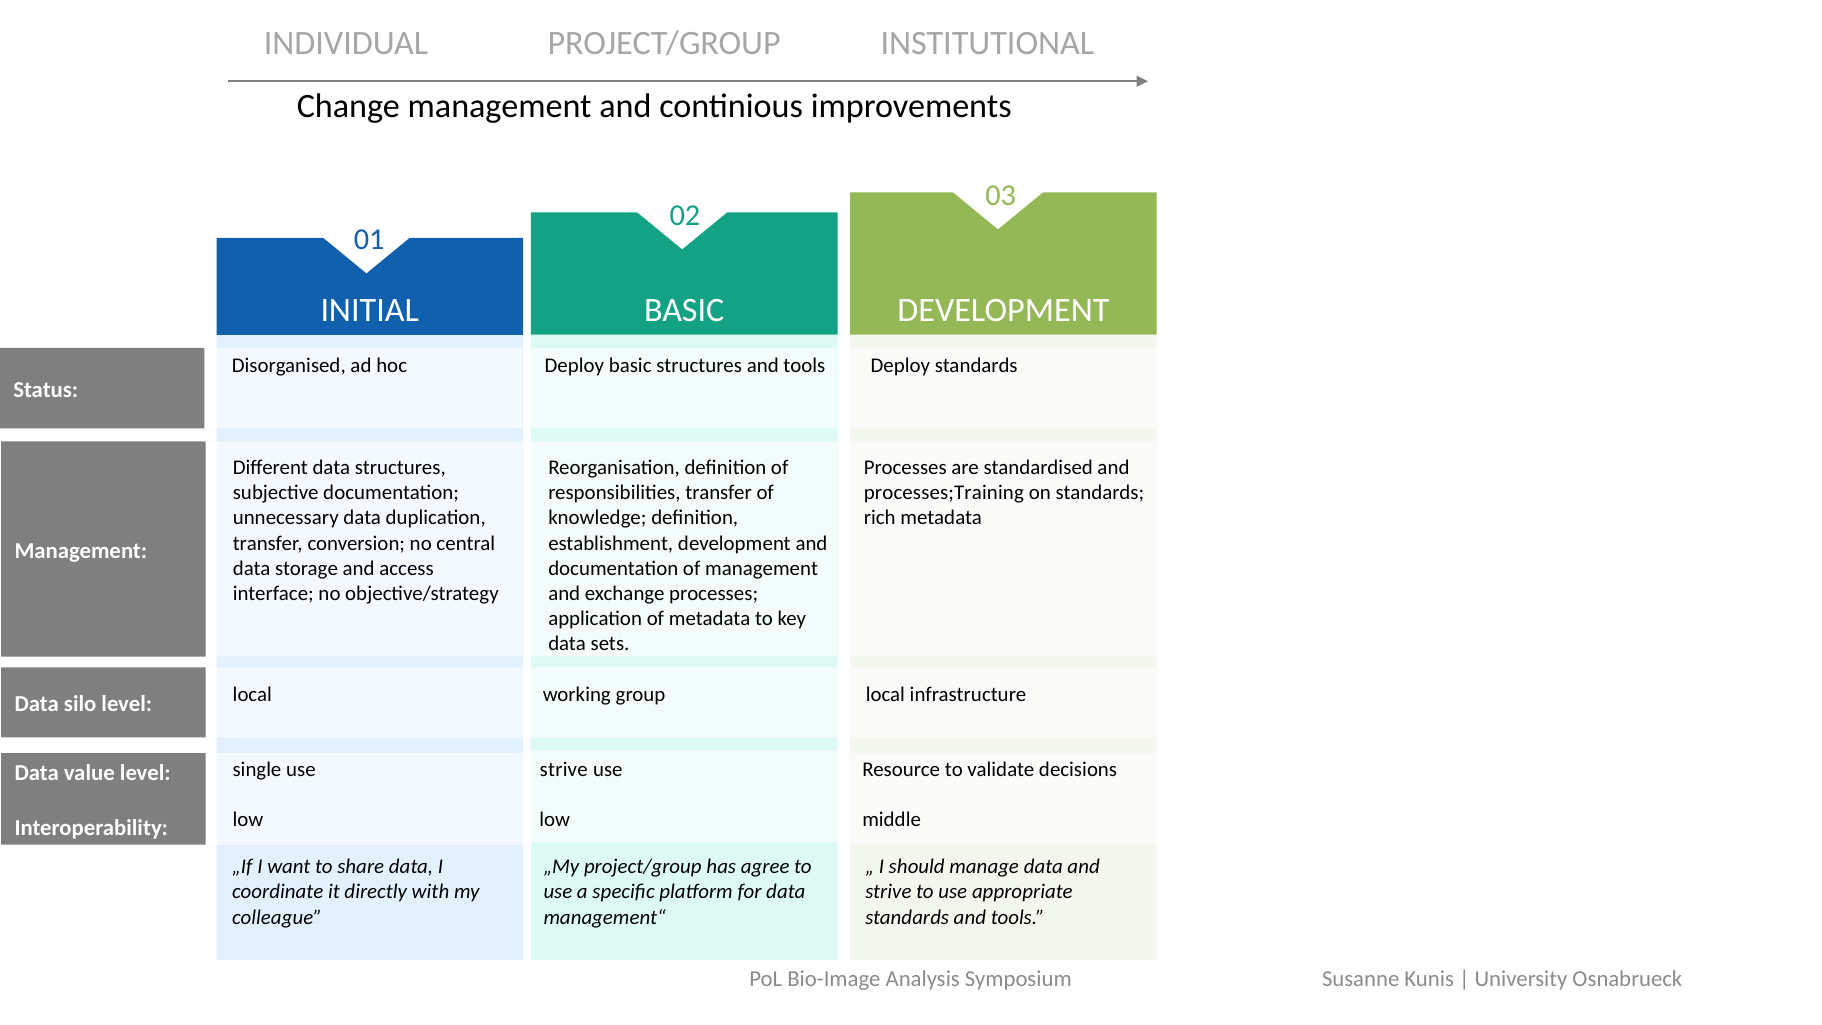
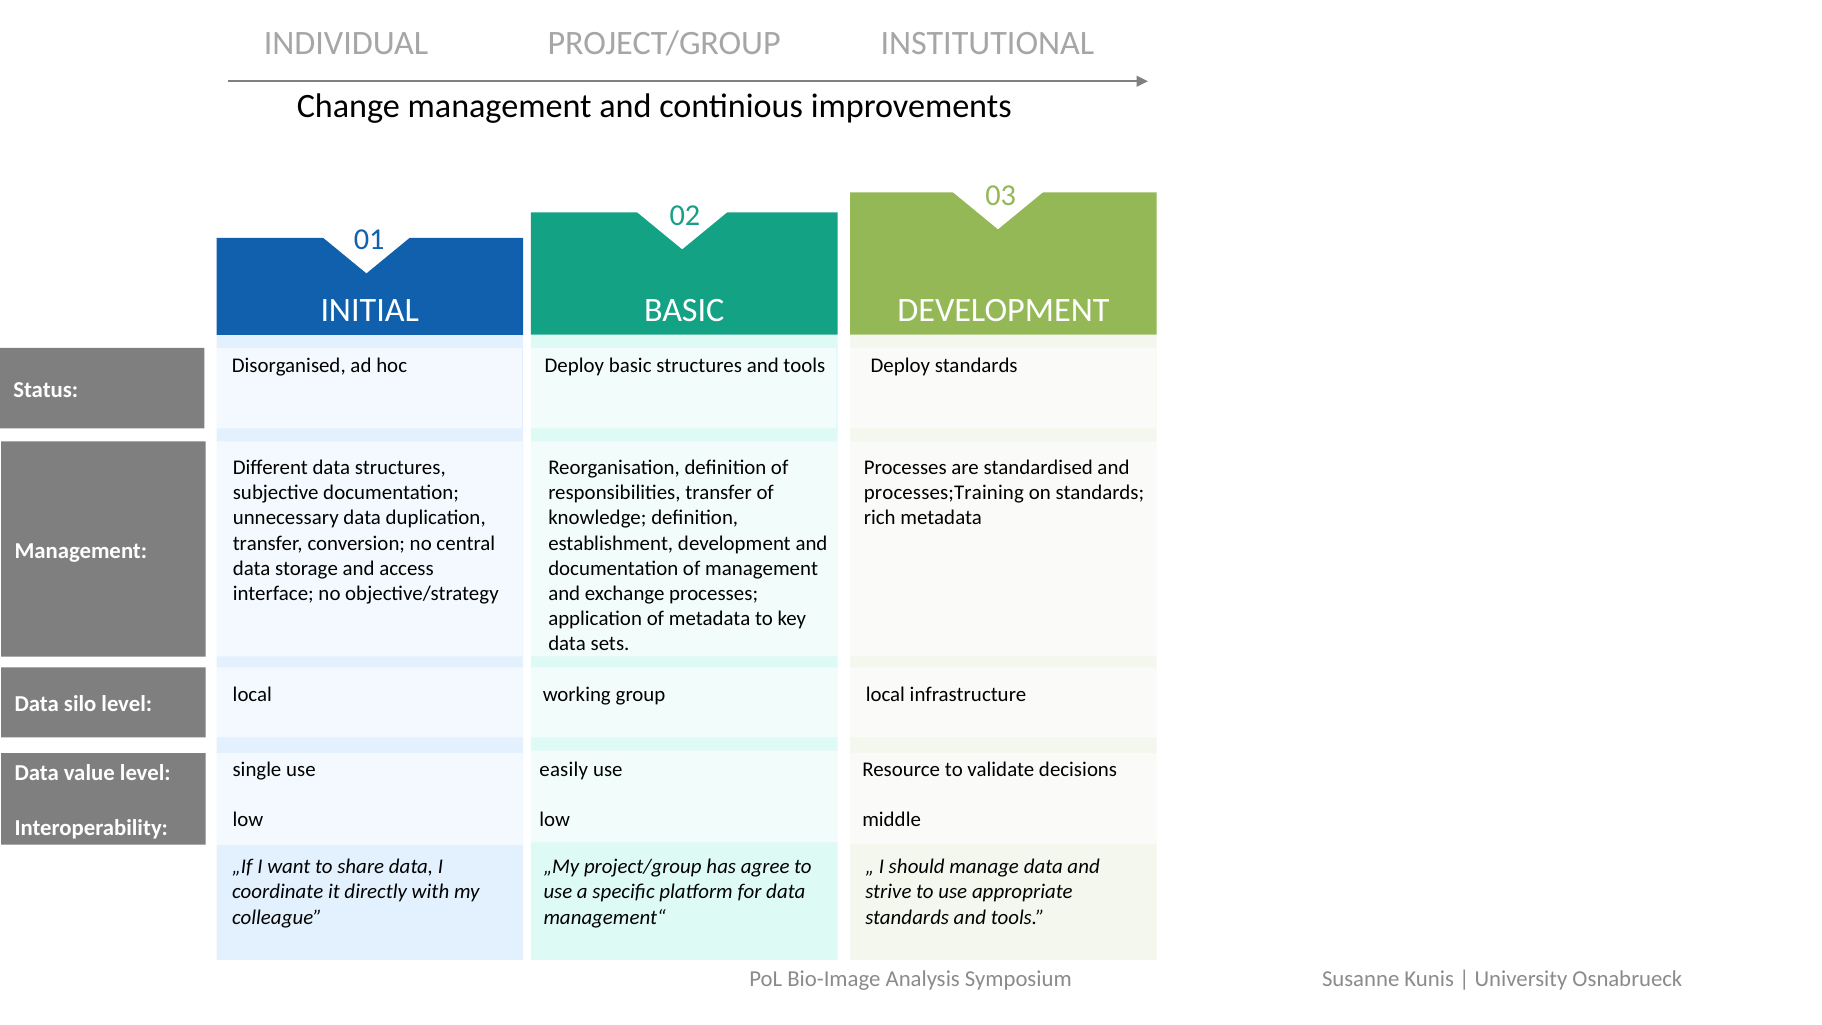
strive: strive -> easily (564, 769)
